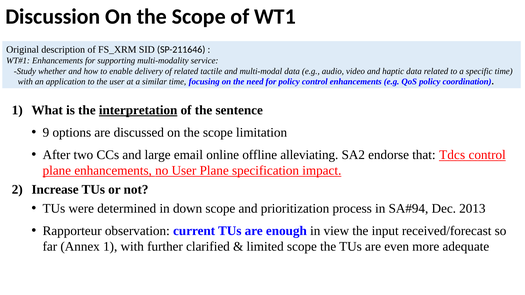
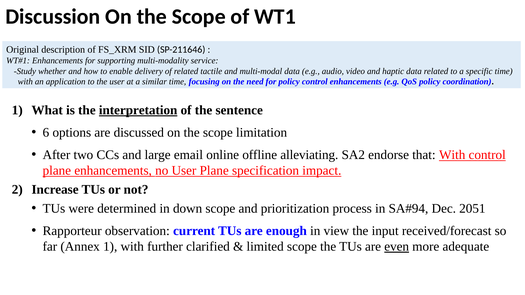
9: 9 -> 6 (46, 133)
that Tdcs: Tdcs -> With (452, 155)
2013: 2013 -> 2051 (472, 209)
even underline: none -> present (397, 247)
